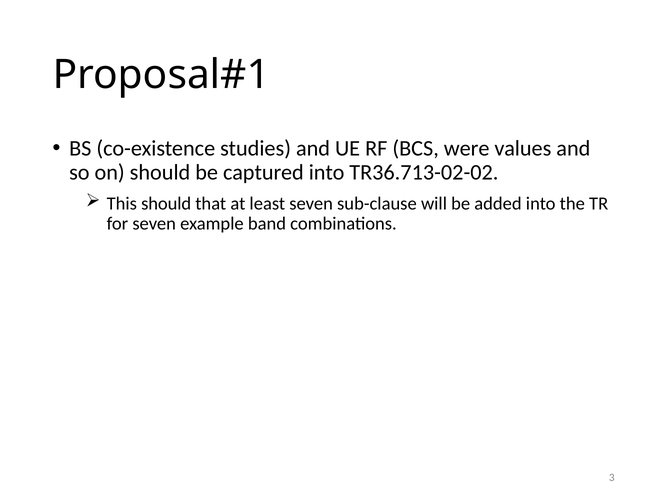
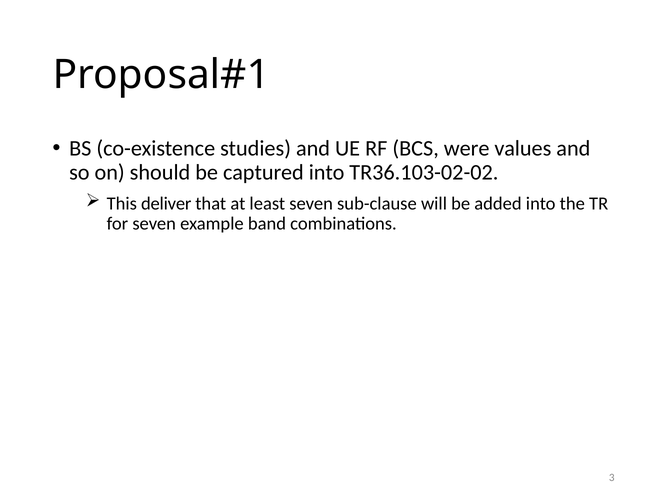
TR36.713-02-02: TR36.713-02-02 -> TR36.103-02-02 (424, 172)
This should: should -> deliver (166, 204)
